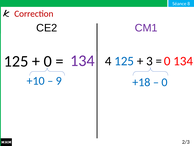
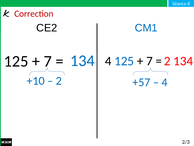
CM1 colour: purple -> blue (146, 28)
0: 0 -> 7 (48, 61)
134 colour: purple -> blue (82, 61)
3: 3 -> 7 (149, 61)
0: 0 -> 2 (167, 61)
9: 9 -> 2 (59, 81)
+18: +18 -> +57 (141, 82)
0: 0 -> 4 (165, 82)
